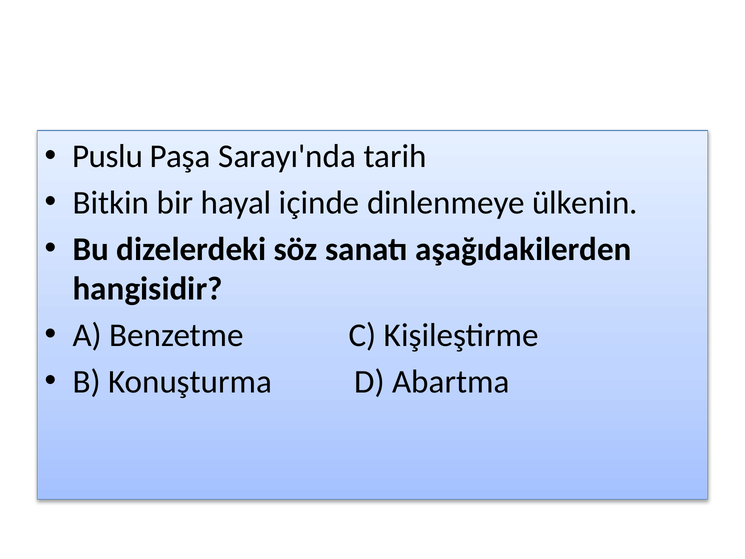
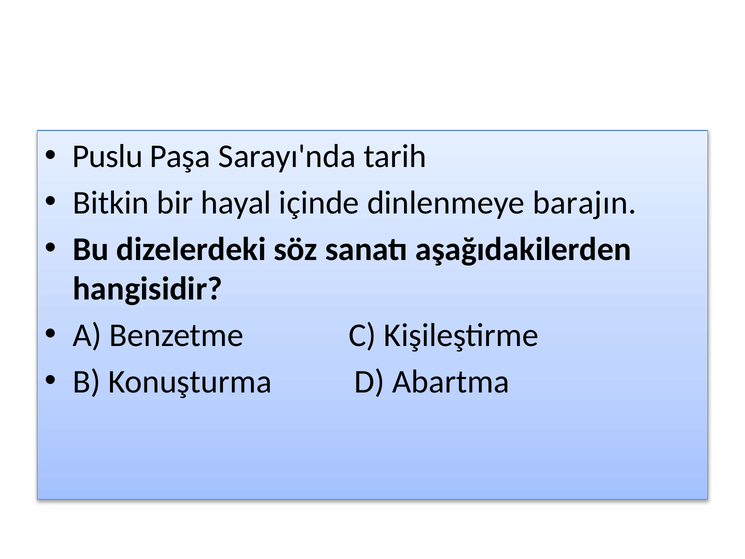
ülkenin: ülkenin -> barajın (585, 203)
